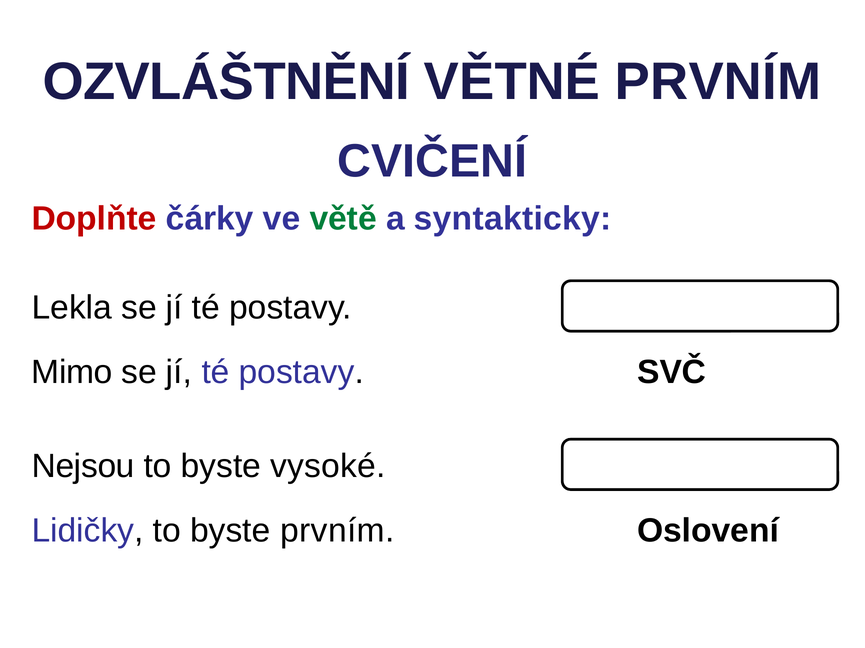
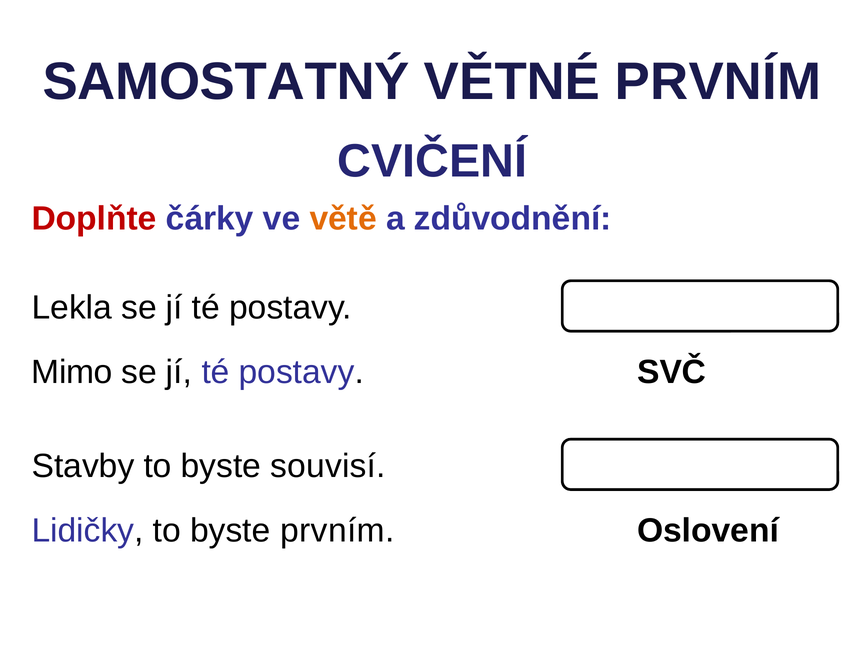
OZVLÁŠTNĚNÍ: OZVLÁŠTNĚNÍ -> SAMOSTATNÝ (226, 82)
větě colour: green -> orange (343, 219)
syntakticky: syntakticky -> zdůvodnění (513, 219)
Nejsou: Nejsou -> Stavby (83, 466)
vysoké: vysoké -> souvisí (328, 466)
